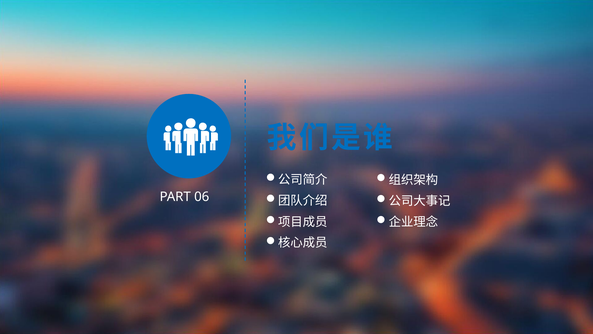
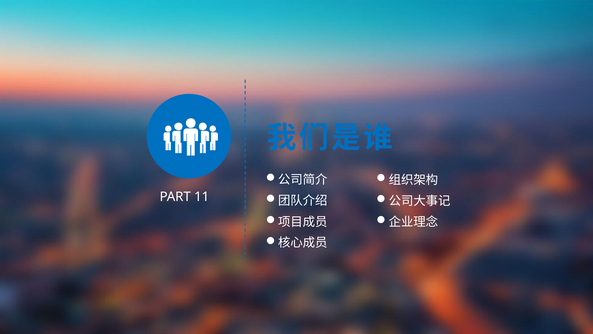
06: 06 -> 11 (202, 197)
